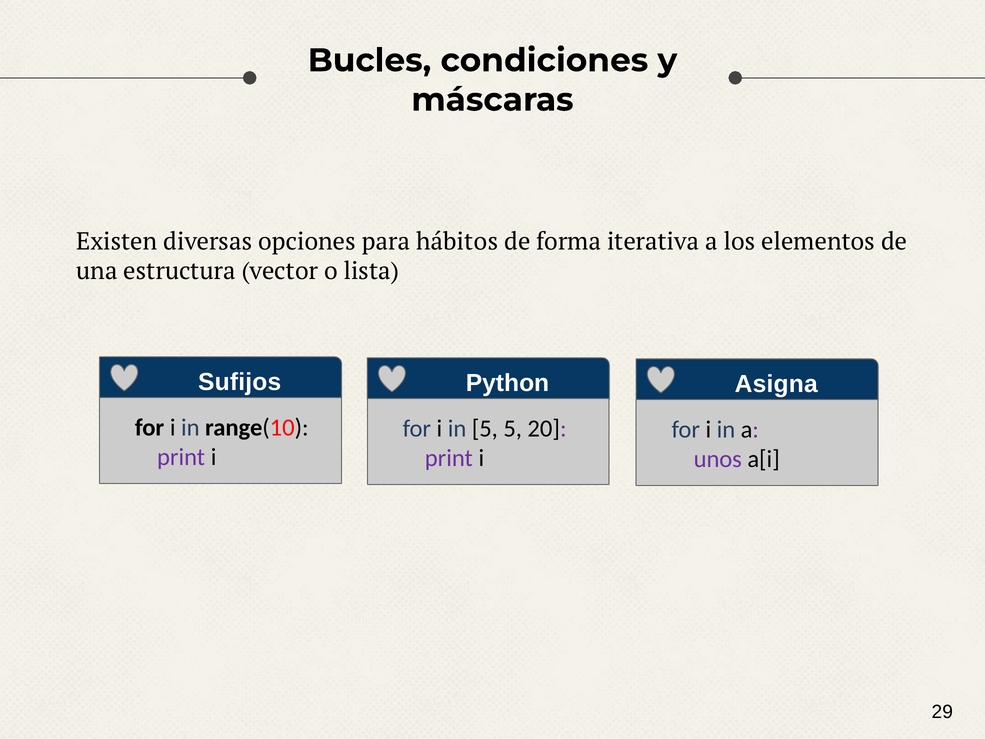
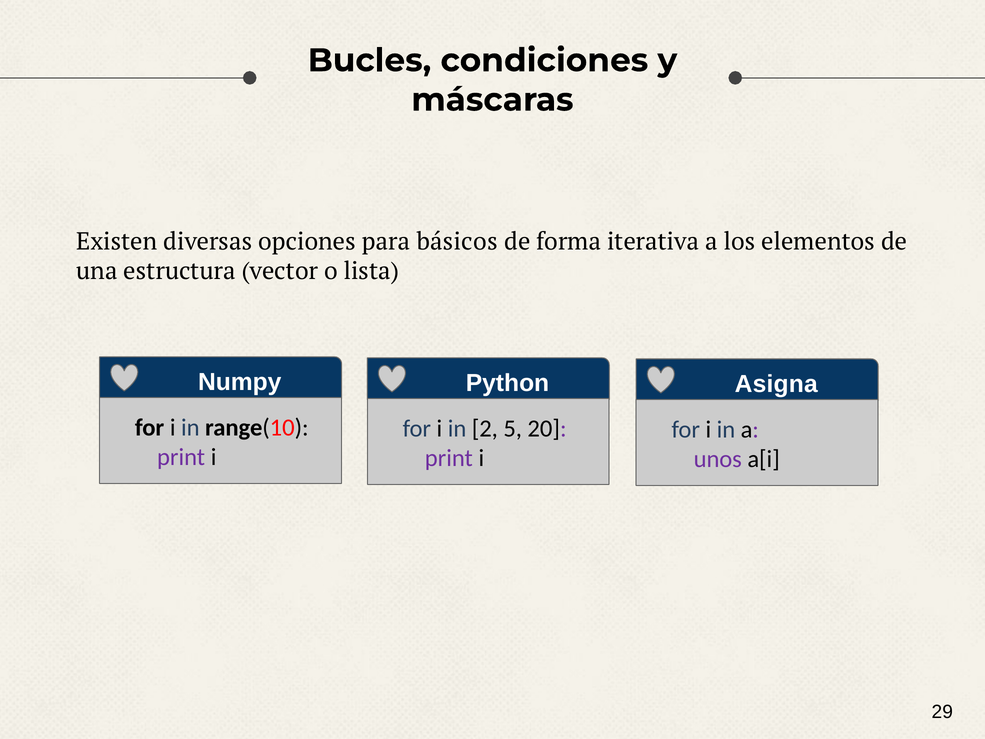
hábitos: hábitos -> básicos (457, 242)
Sufijos: Sufijos -> Numpy (240, 382)
in 5: 5 -> 2 (485, 428)
